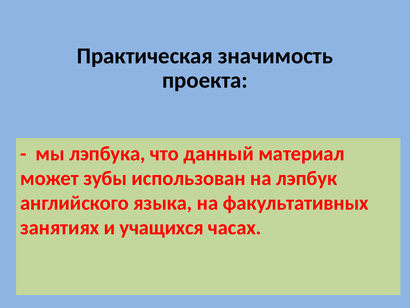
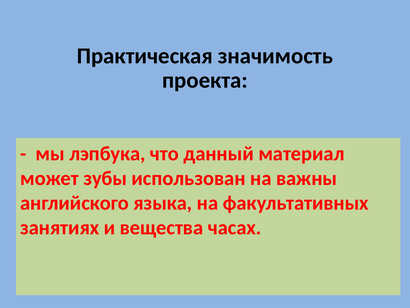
лэпбук: лэпбук -> важны (307, 178)
учащихся: учащихся -> вещества (162, 227)
